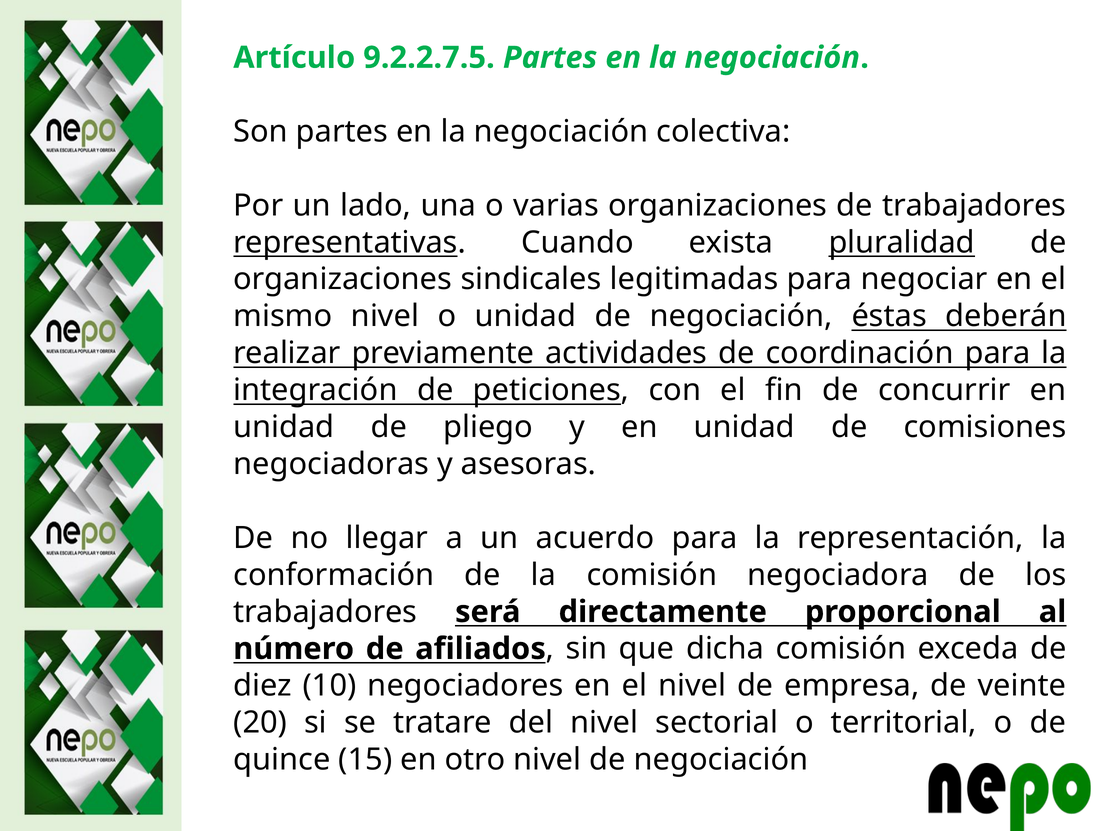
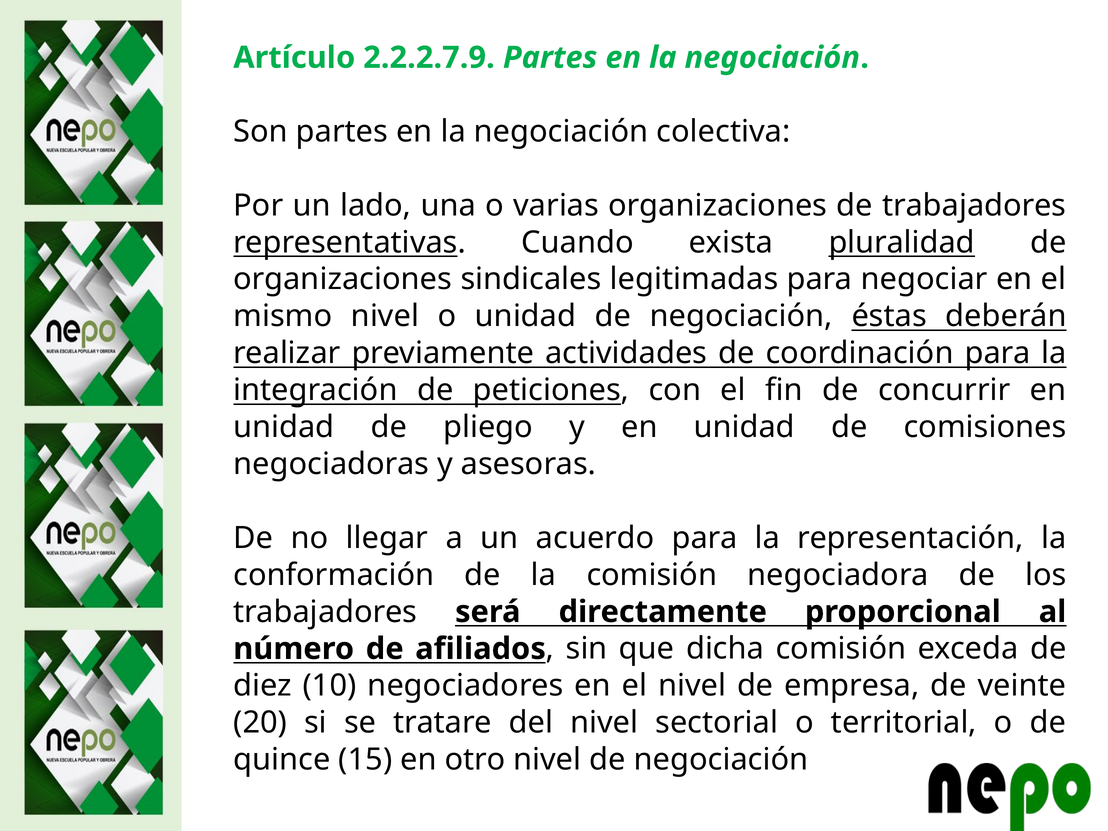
9.2.2.7.5: 9.2.2.7.5 -> 2.2.2.7.9 (429, 58)
